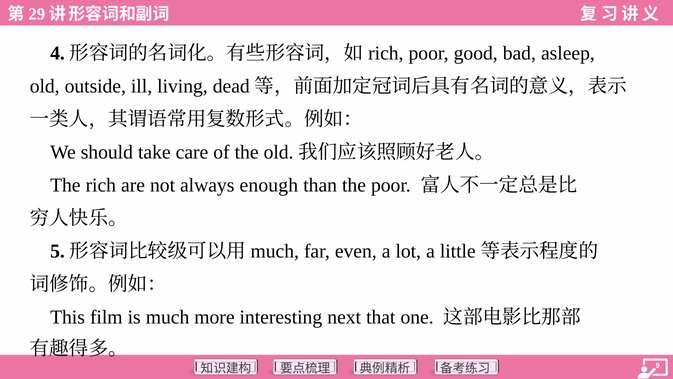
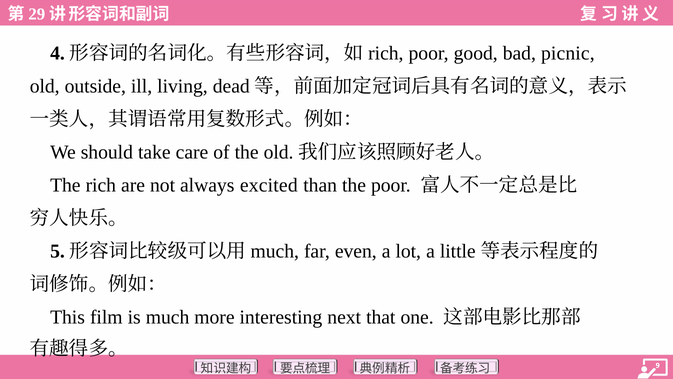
asleep: asleep -> picnic (568, 53)
enough: enough -> excited (269, 185)
